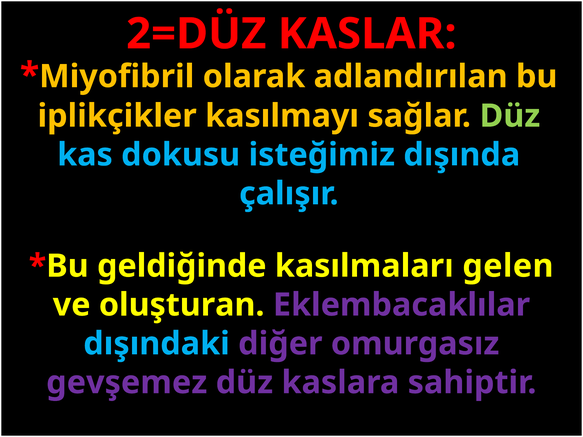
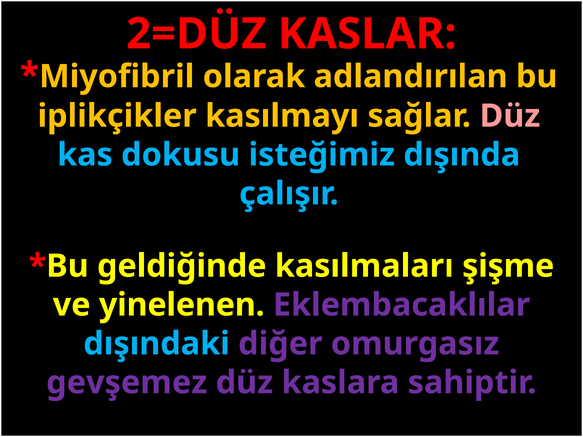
Düz colour: light green -> pink (510, 116)
gelen: gelen -> şişme (508, 266)
oluşturan: oluşturan -> yinelenen (182, 305)
